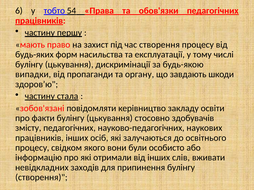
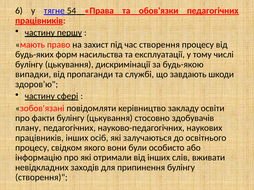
тобто: тобто -> тягне (54, 11)
органу: органу -> службі (140, 75)
стала: стала -> сфері (68, 96)
змісту: змісту -> плану (28, 128)
